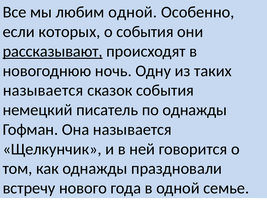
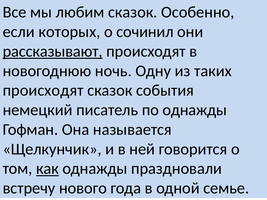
любим одной: одной -> сказок (133, 12)
о события: события -> сочинил (145, 32)
называется: называется -> происходят (43, 91)
как underline: none -> present (48, 169)
